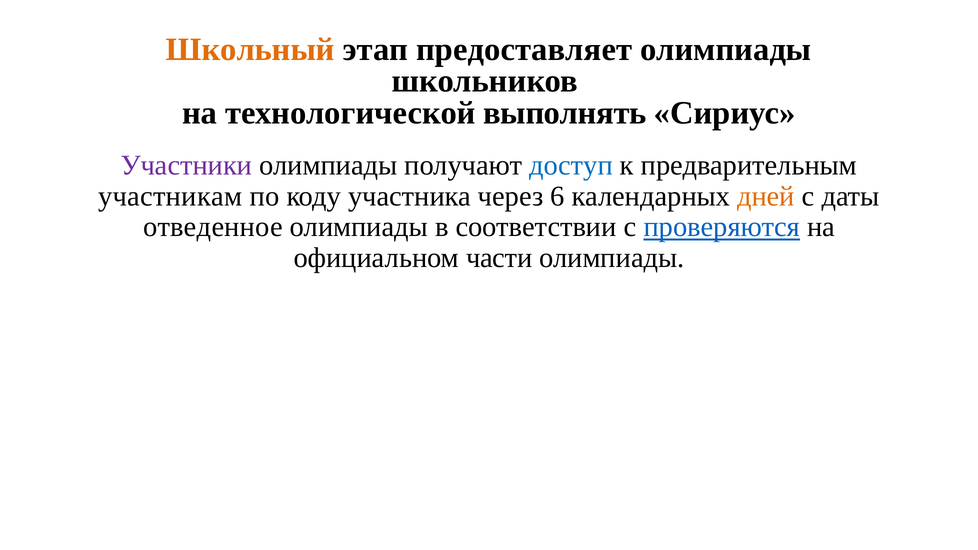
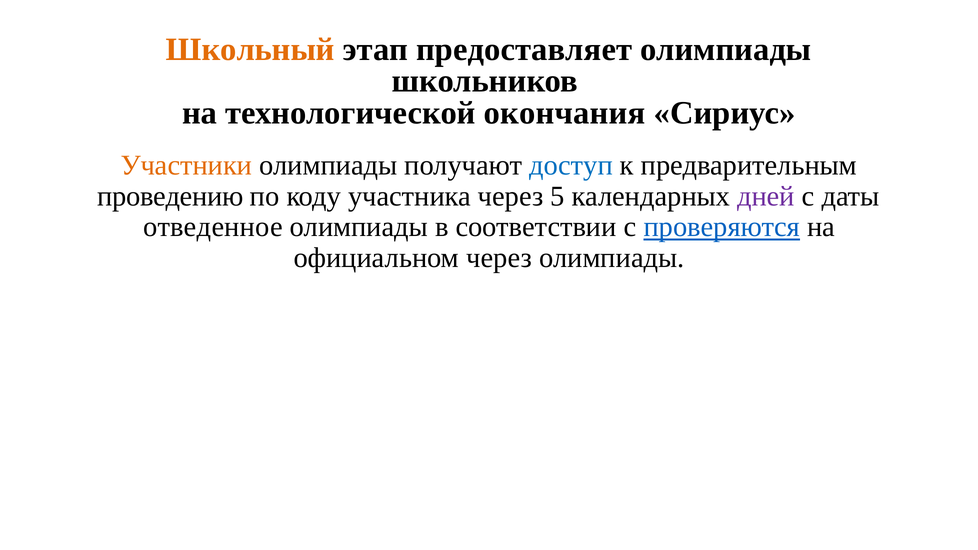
выполнять: выполнять -> окончания (565, 113)
Участники colour: purple -> orange (186, 165)
участникам: участникам -> проведению (170, 196)
6: 6 -> 5 (558, 196)
дней colour: orange -> purple (766, 196)
официальном части: части -> через (499, 258)
